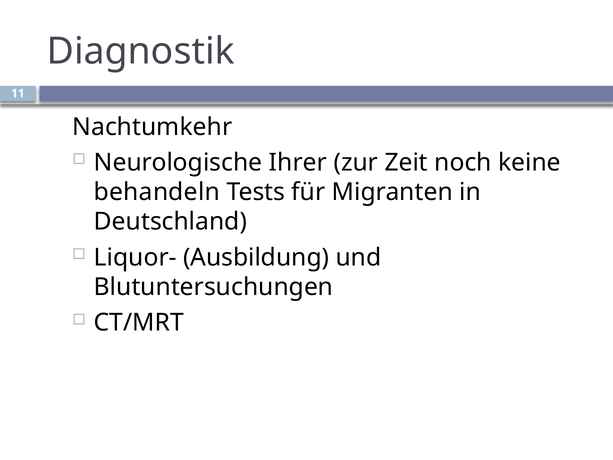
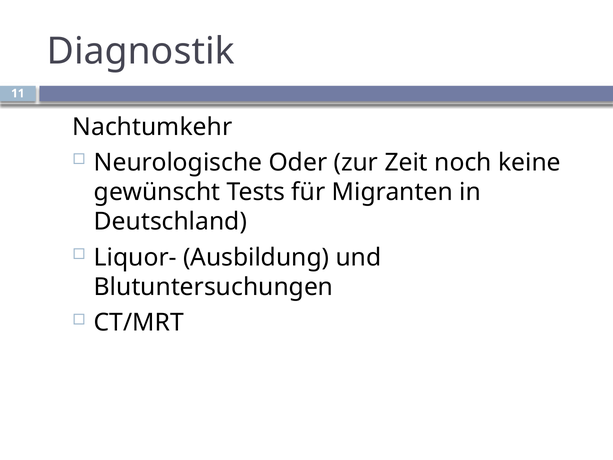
Ihrer: Ihrer -> Oder (298, 162)
behandeln: behandeln -> gewünscht (157, 192)
